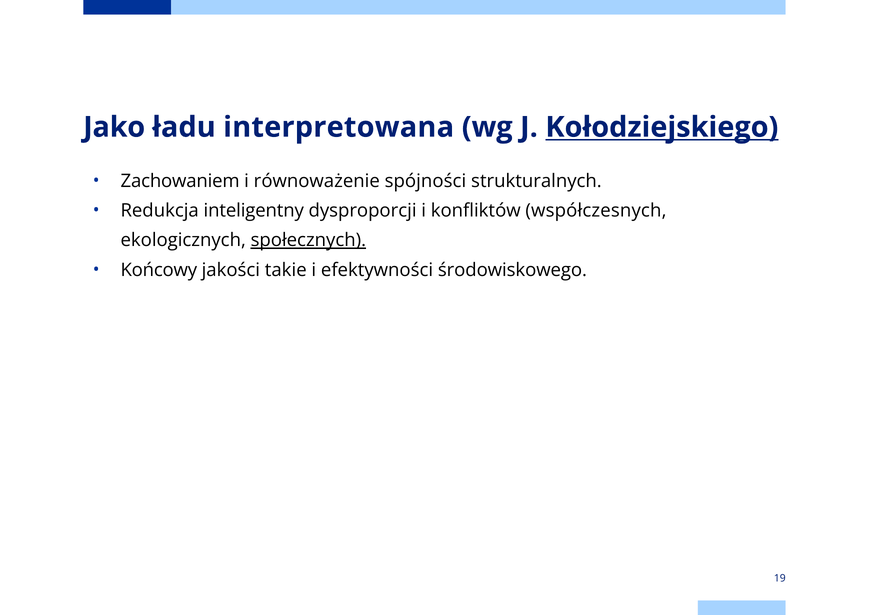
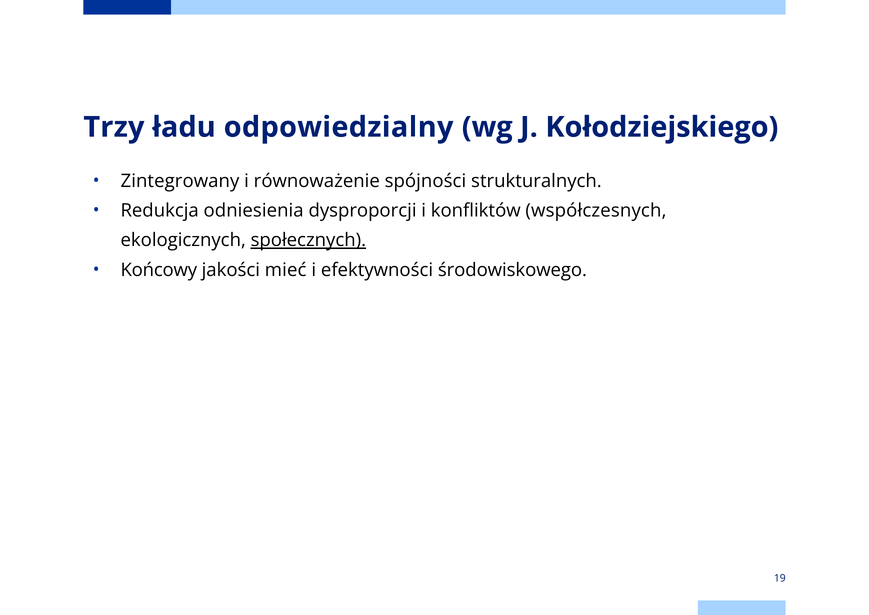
Jako: Jako -> Trzy (114, 127)
interpretowana: interpretowana -> odpowiedzialny (339, 127)
Kołodziejskiego underline: present -> none (662, 127)
Zachowaniem: Zachowaniem -> Zintegrowany (180, 181)
inteligentny: inteligentny -> odniesienia (254, 210)
takie: takie -> mieć (286, 270)
